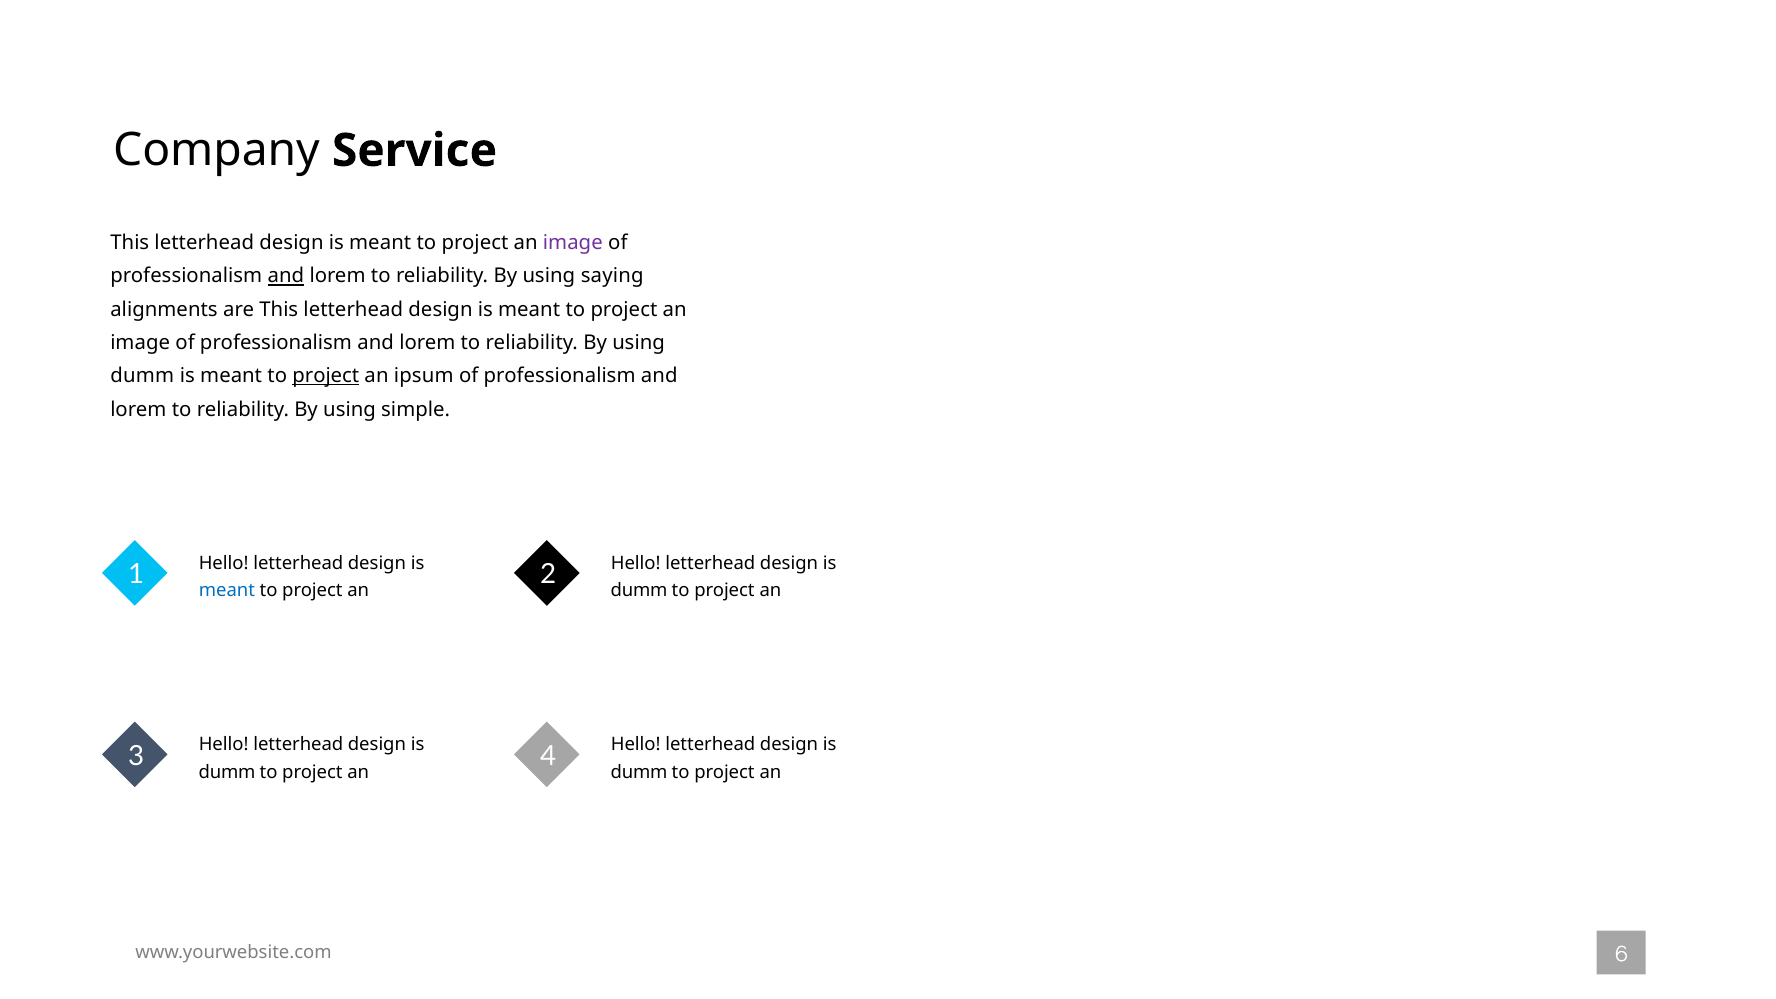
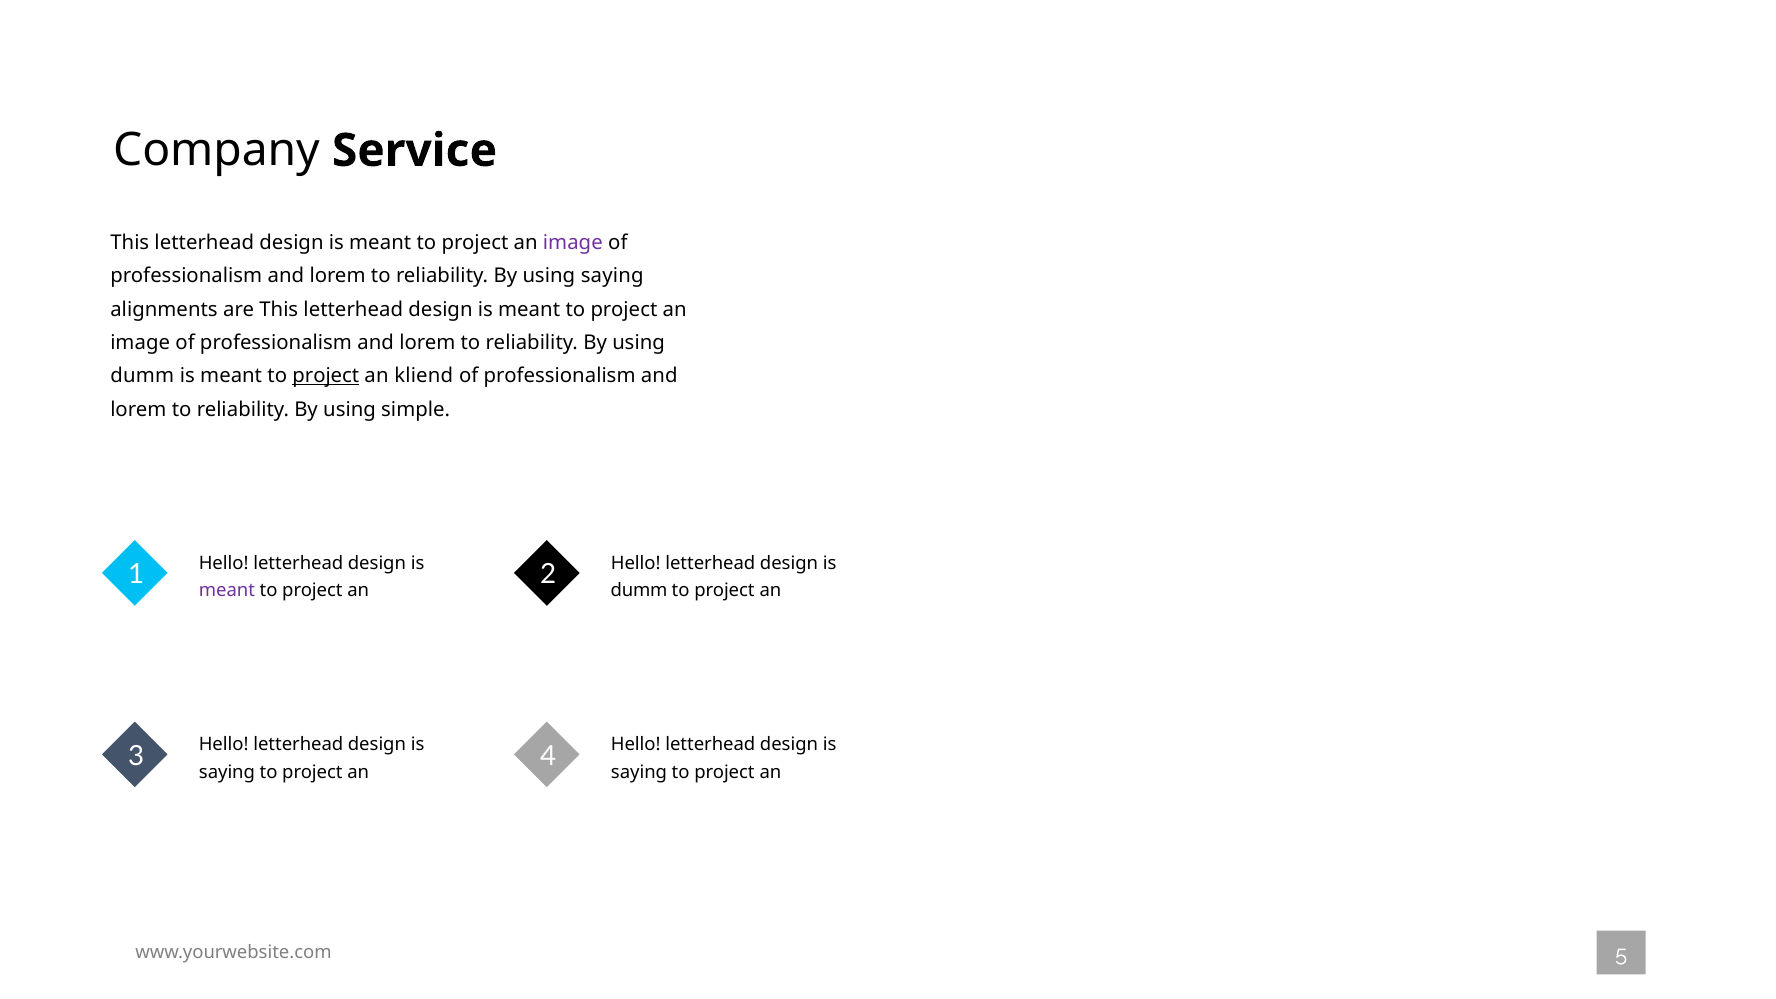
and underline: present -> none (286, 276)
ipsum: ipsum -> kliend (424, 376)
meant colour: blue -> purple (227, 591)
dumm: dumm -> saying (227, 772)
dumm: dumm -> saying (639, 772)
6: 6 -> 5 (1621, 954)
